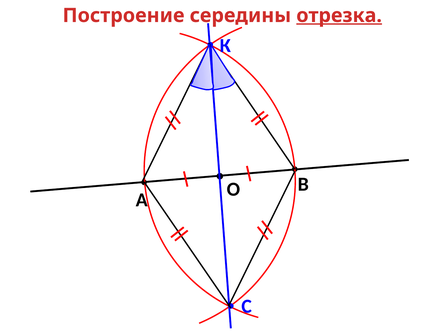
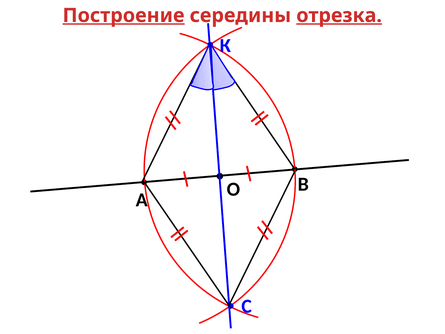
Построение underline: none -> present (124, 15)
